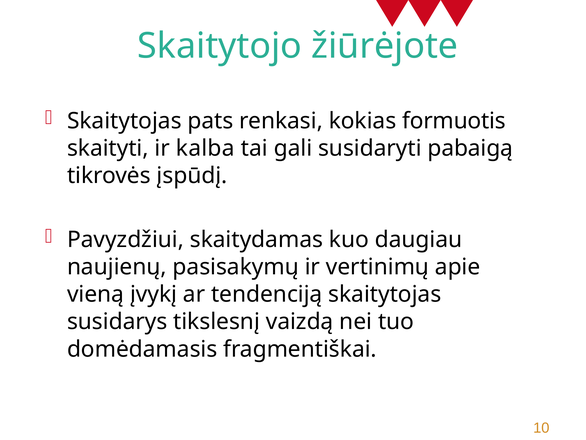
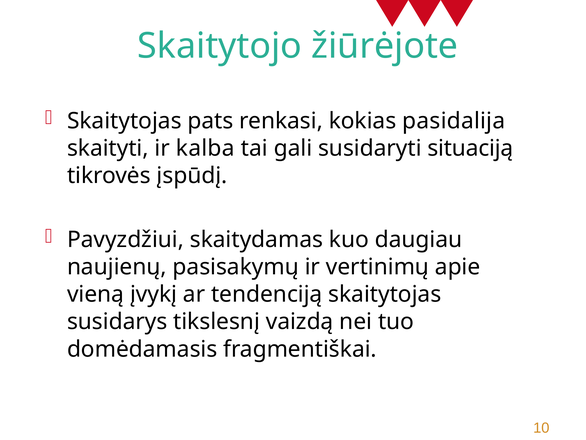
formuotis: formuotis -> pasidalija (454, 121)
pabaigą: pabaigą -> situaciją (470, 148)
